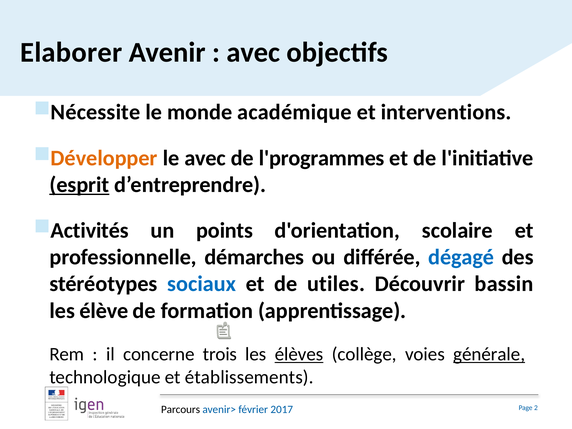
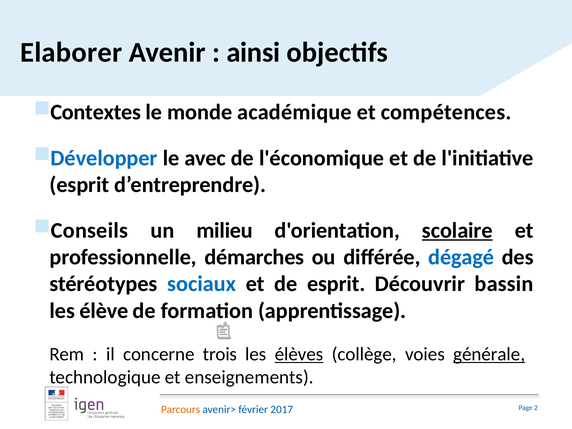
avec: avec -> ainsi (253, 53)
Nécessite: Nécessite -> Contextes (96, 112)
interventions: interventions -> compétences (446, 112)
Développer colour: orange -> blue (104, 158)
l'programmes: l'programmes -> l'économique (322, 158)
esprit underline: present -> none (79, 185)
Activités: Activités -> Conseils (89, 231)
points: points -> milieu (225, 231)
scolaire underline: none -> present (457, 231)
de utiles: utiles -> esprit (336, 284)
établissements: établissements -> enseignements (249, 377)
Parcours colour: black -> orange (181, 409)
